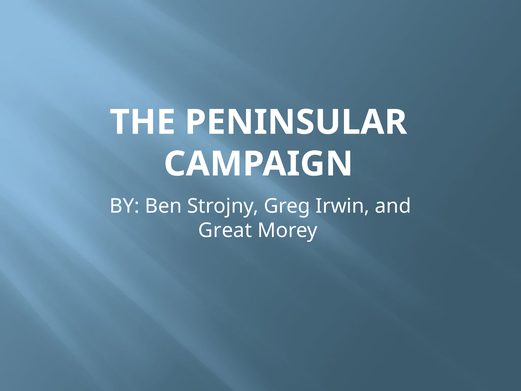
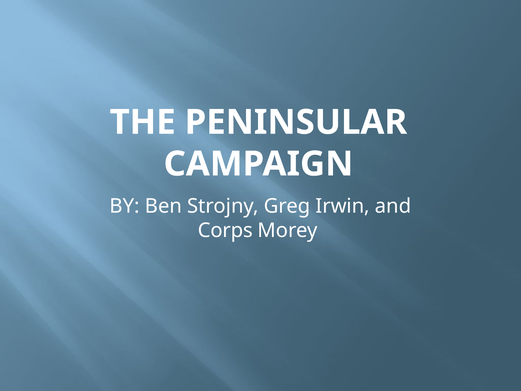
Great: Great -> Corps (225, 230)
